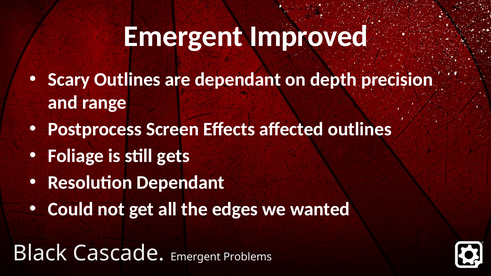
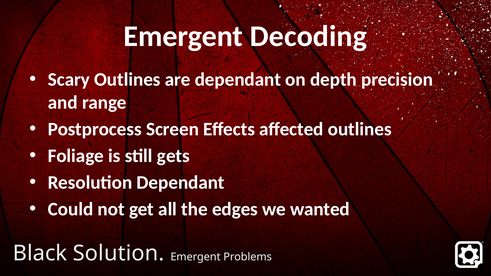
Improved: Improved -> Decoding (308, 36)
Cascade: Cascade -> Solution (119, 253)
